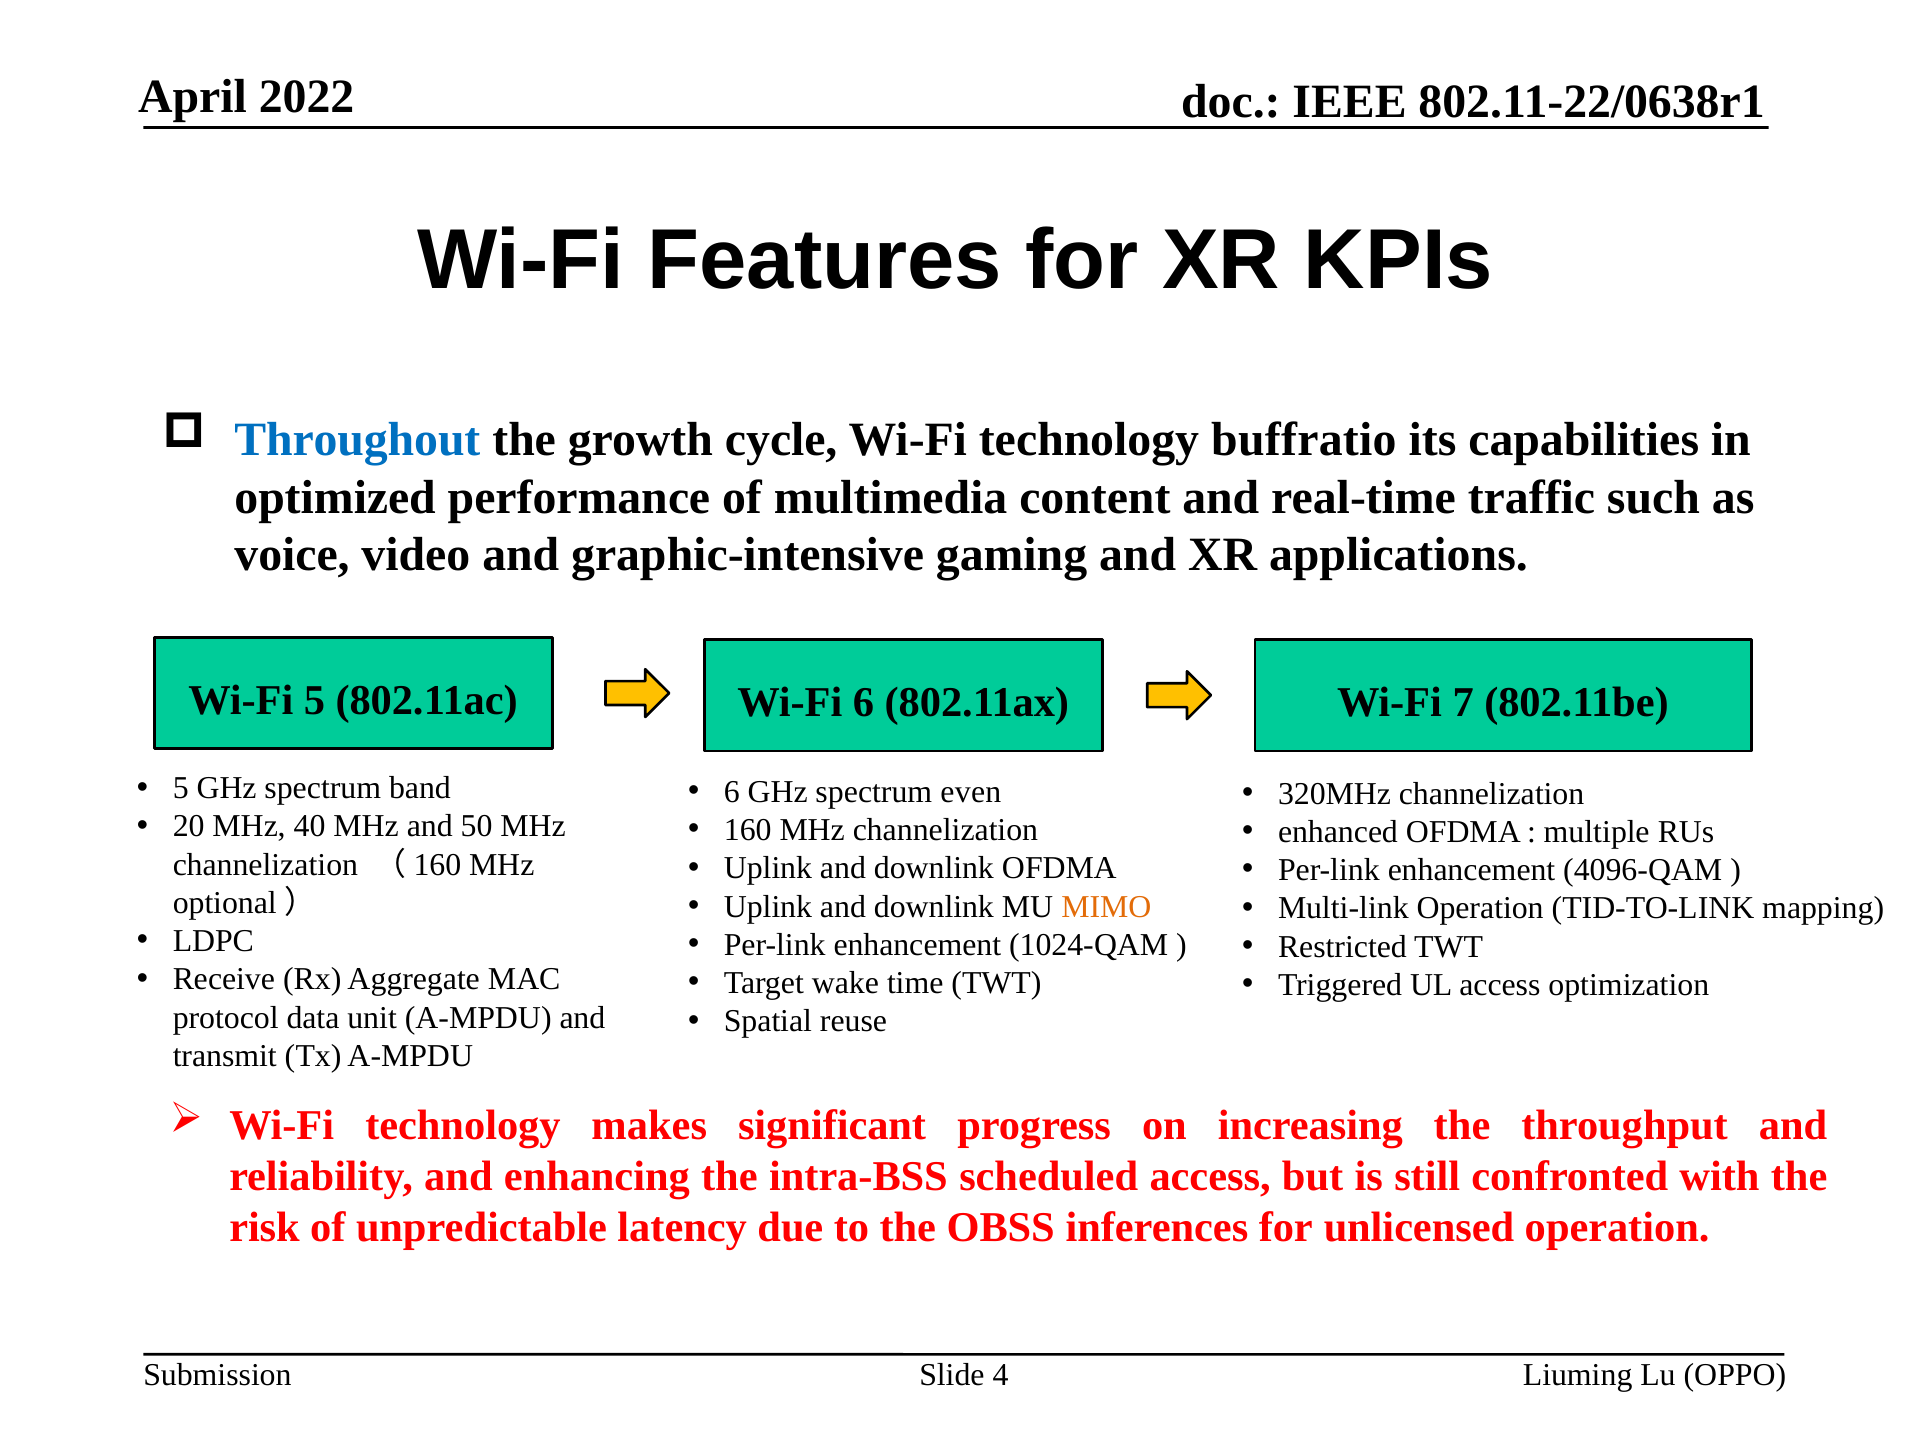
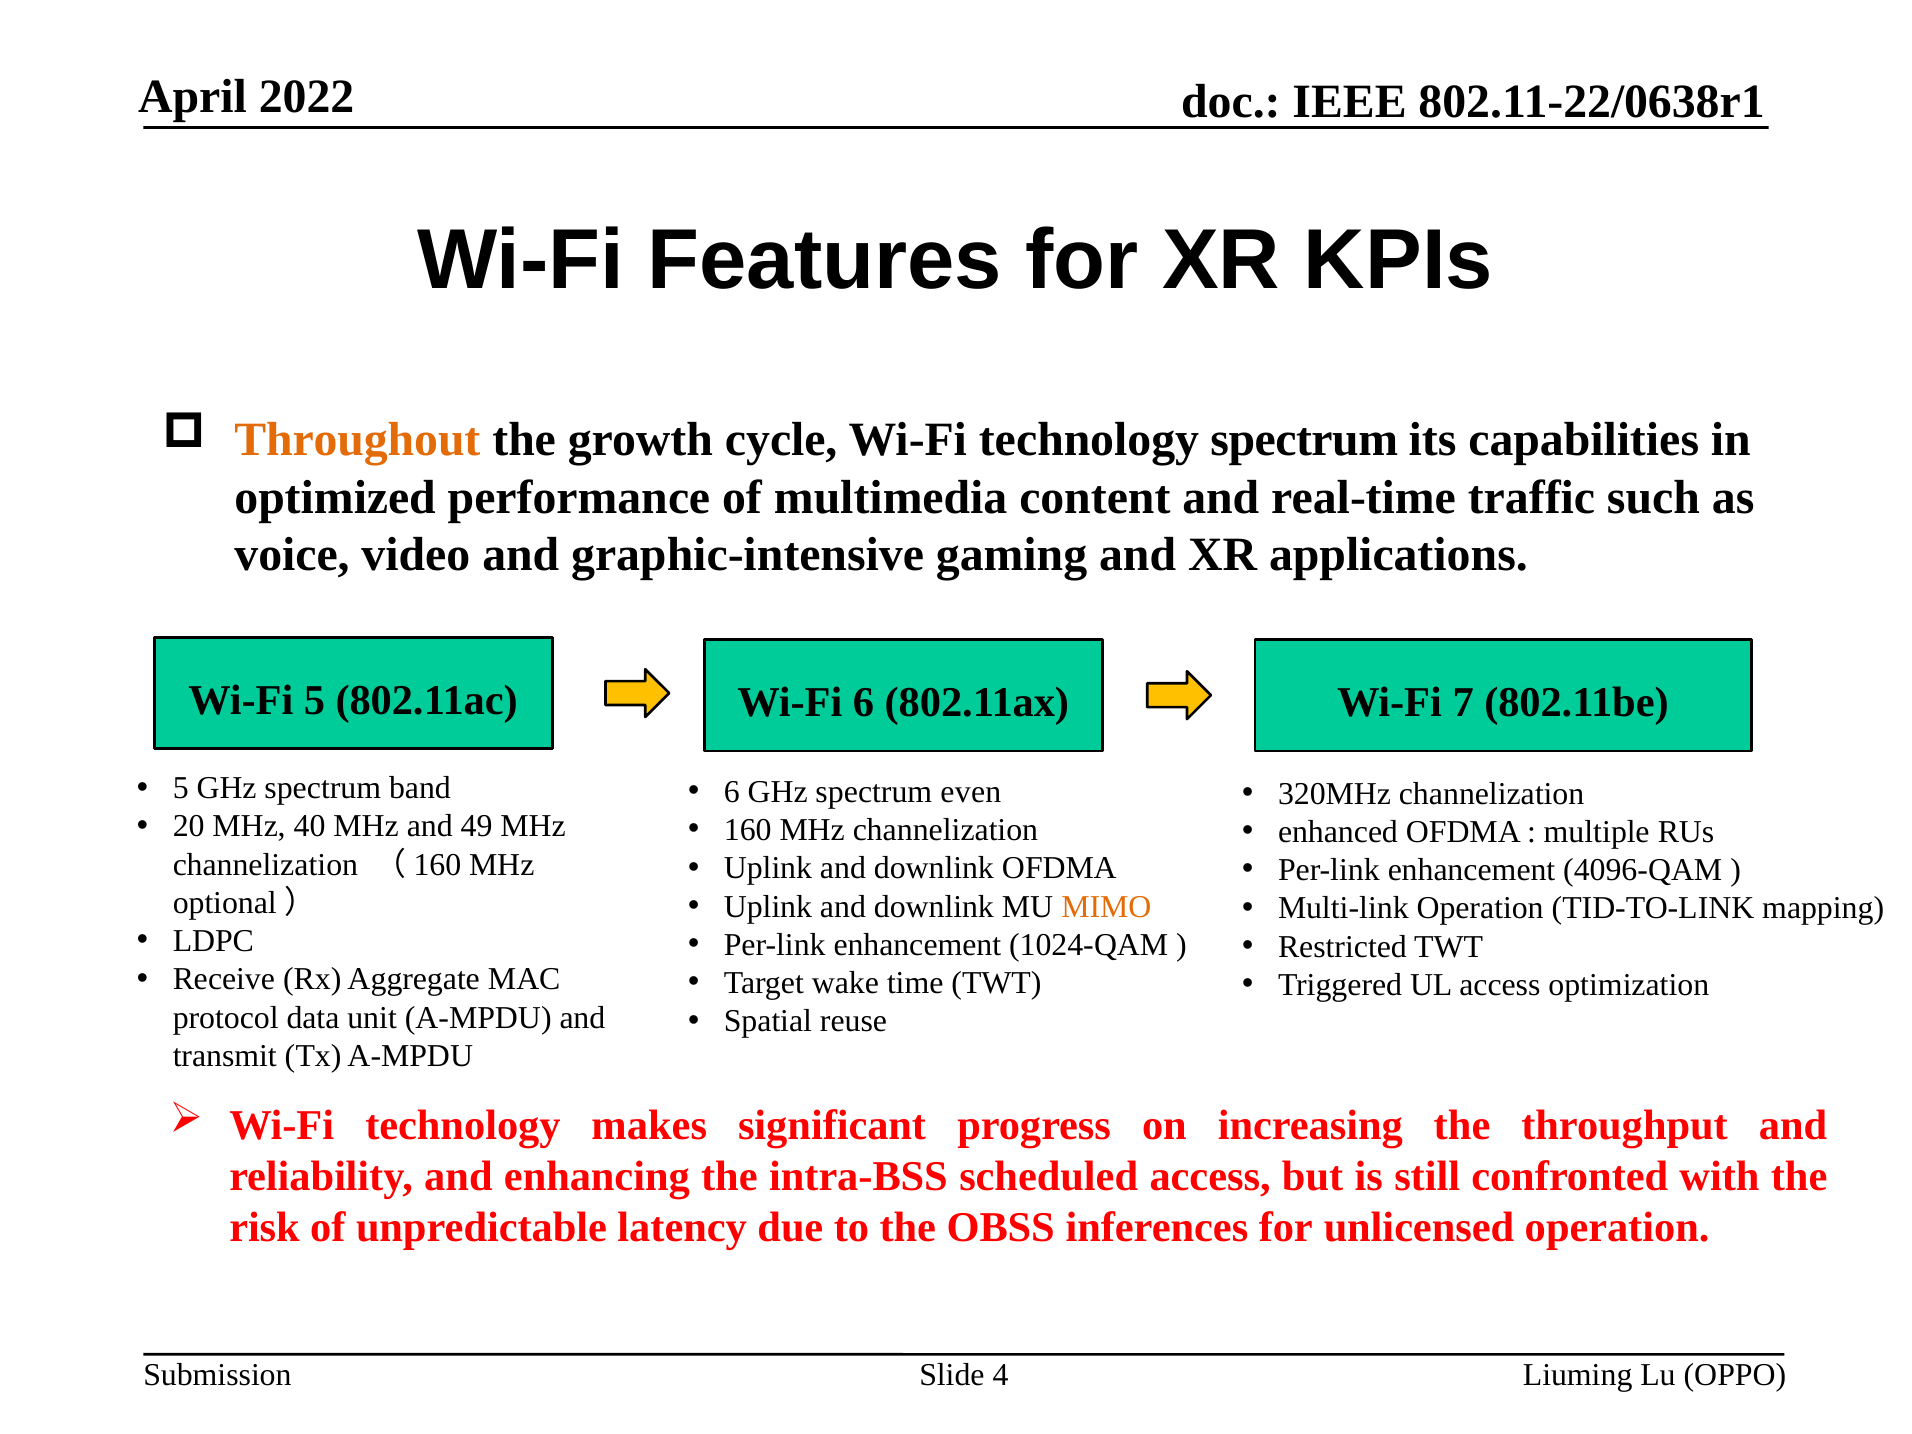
Throughout colour: blue -> orange (357, 440)
technology buffratio: buffratio -> spectrum (1304, 440)
50: 50 -> 49 (477, 826)
